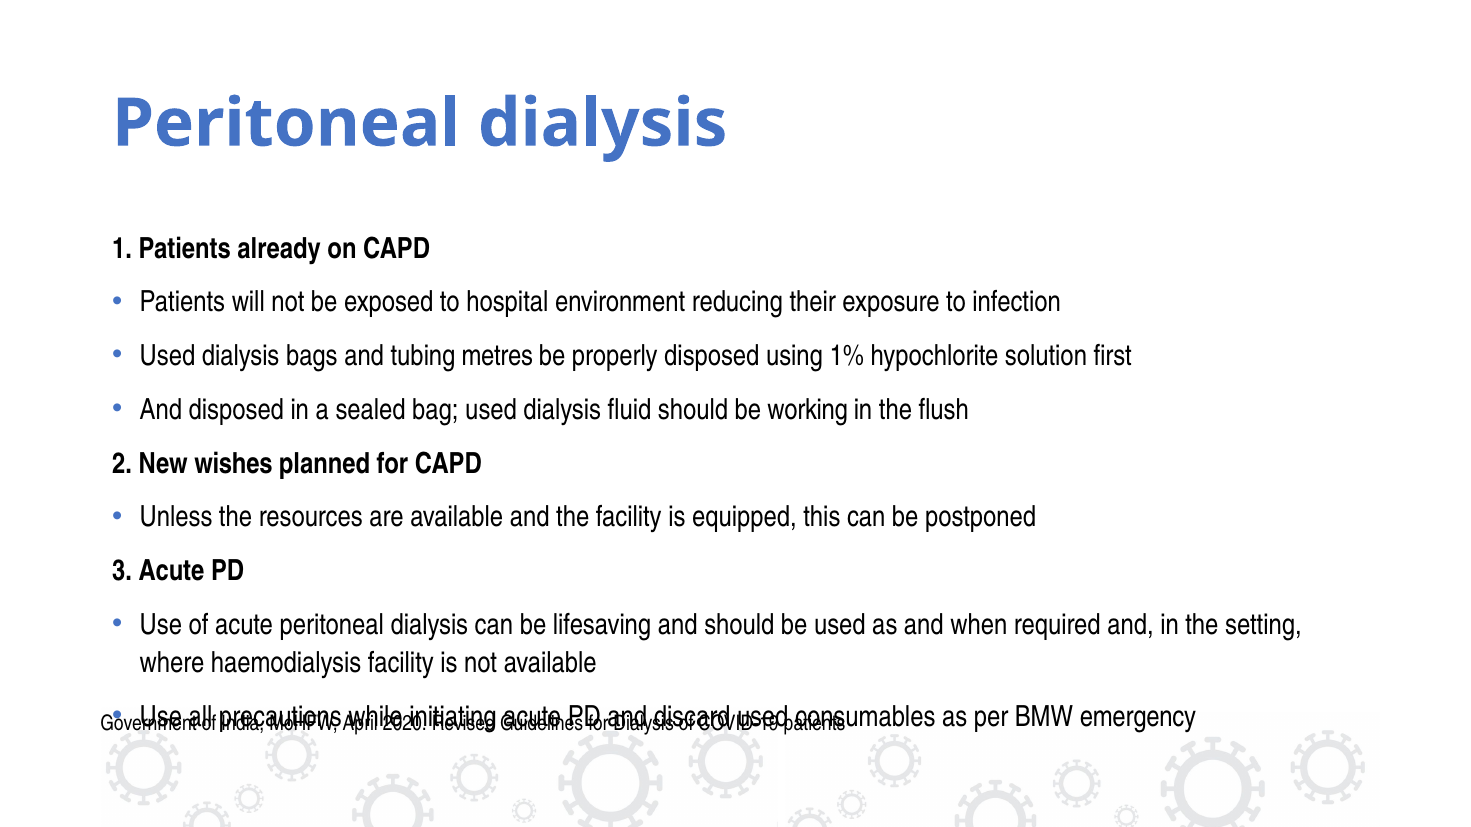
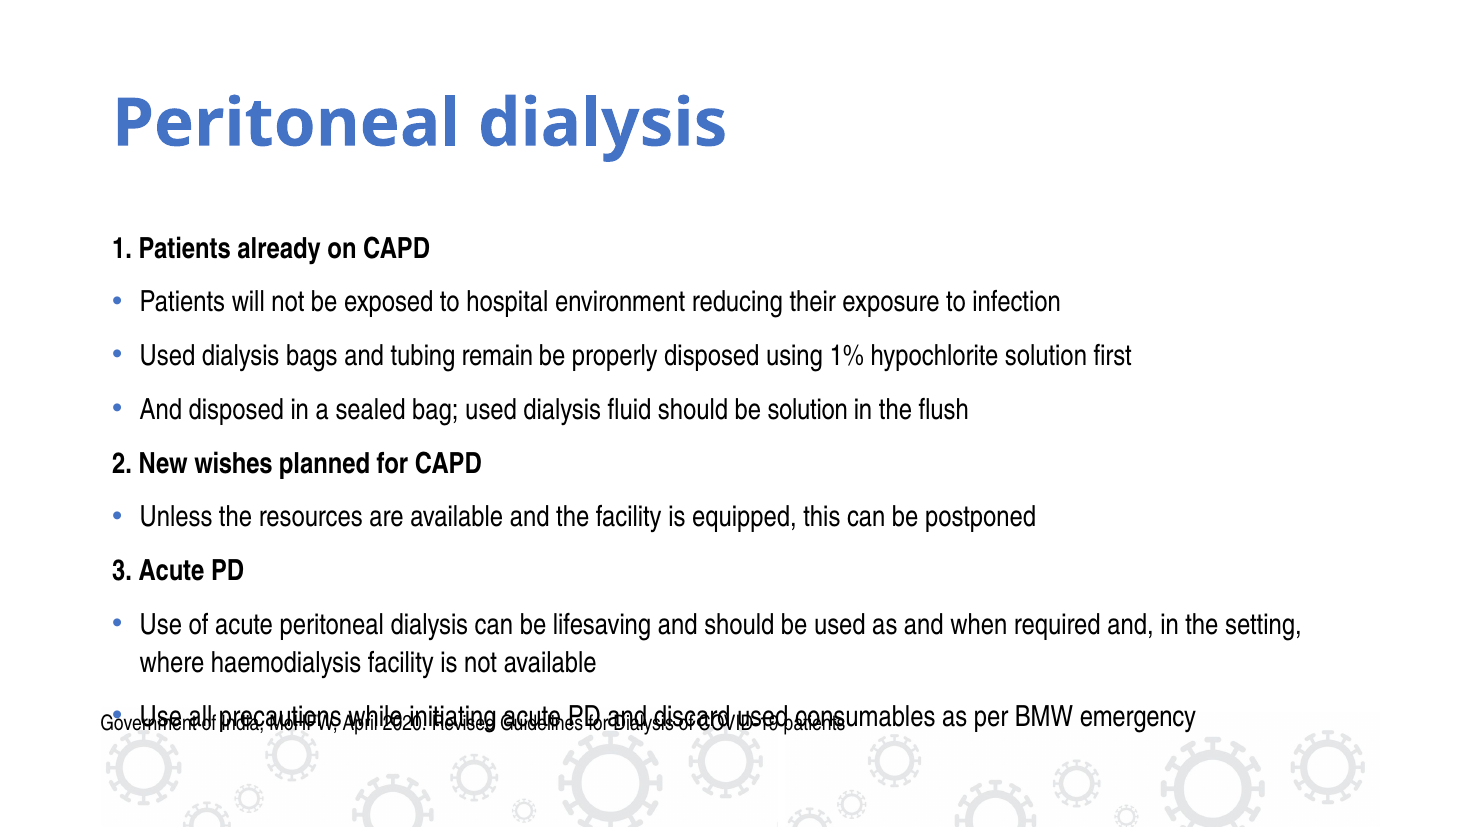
metres: metres -> remain (497, 356)
be working: working -> solution (808, 410)
